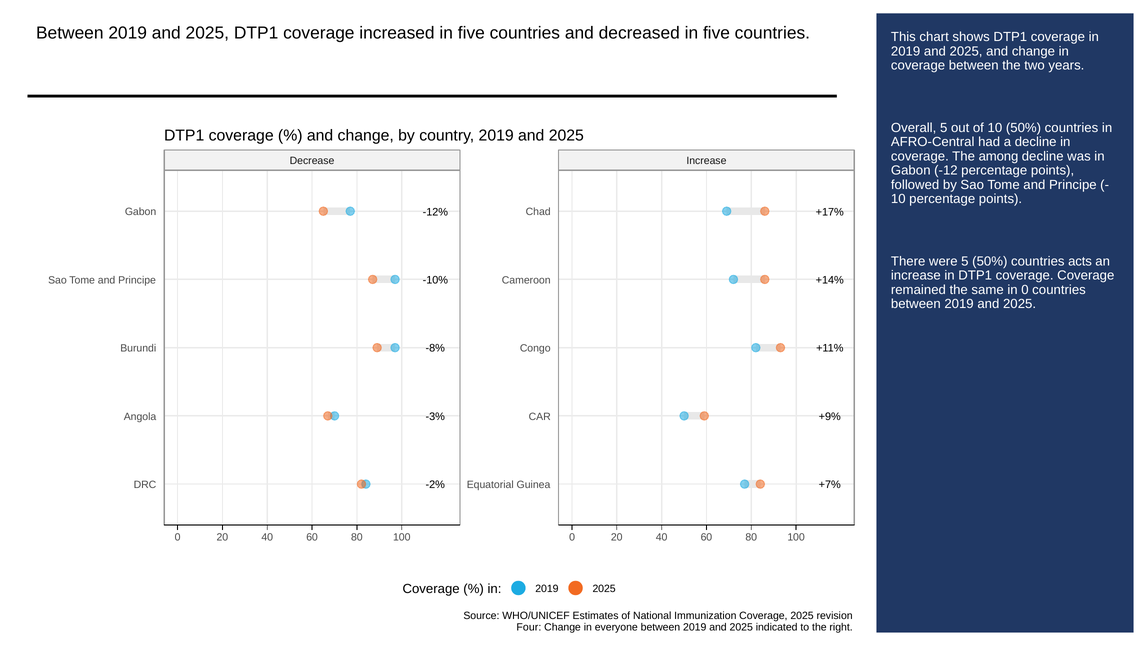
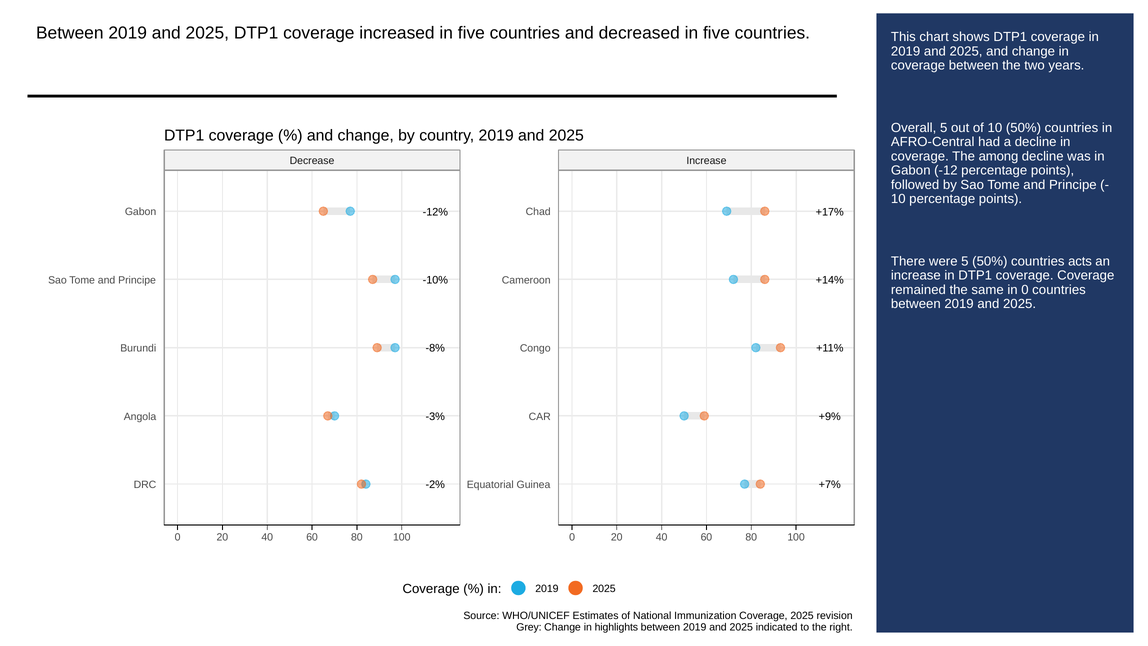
Four: Four -> Grey (529, 627)
everyone: everyone -> highlights (616, 627)
